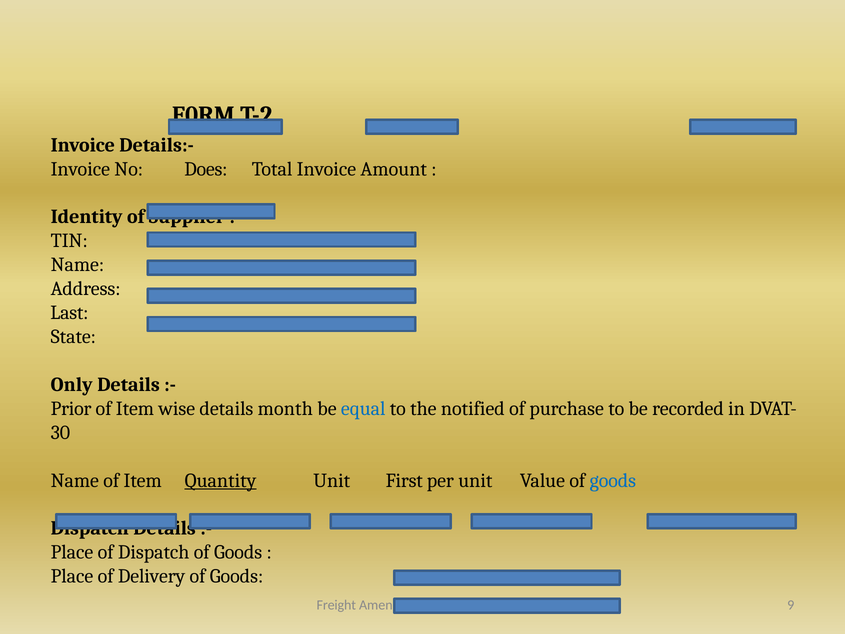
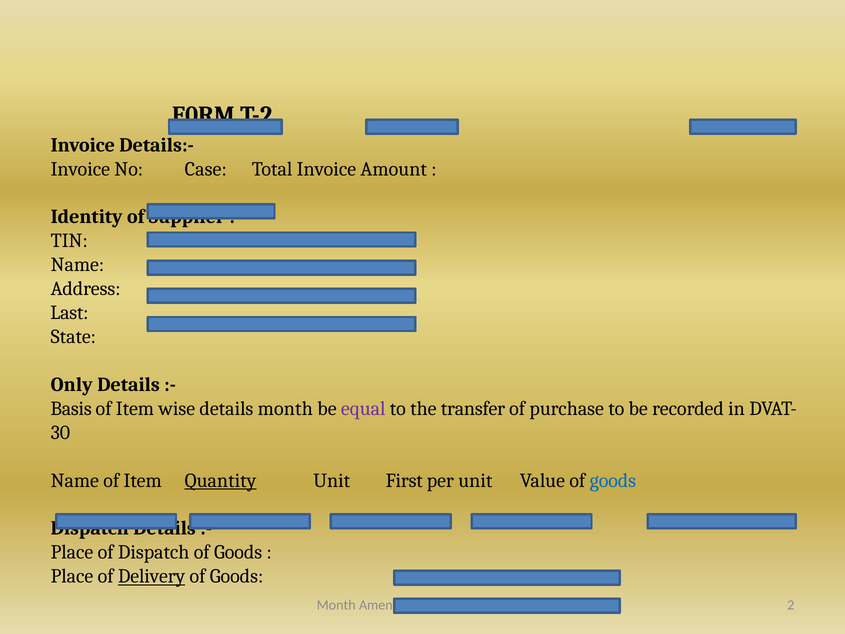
Does: Does -> Case (206, 169)
Prior: Prior -> Basis (71, 408)
equal colour: blue -> purple (363, 408)
notified: notified -> transfer (473, 408)
Delivery underline: none -> present (152, 576)
Freight: Freight -> Month (336, 605)
9: 9 -> 2 (791, 605)
